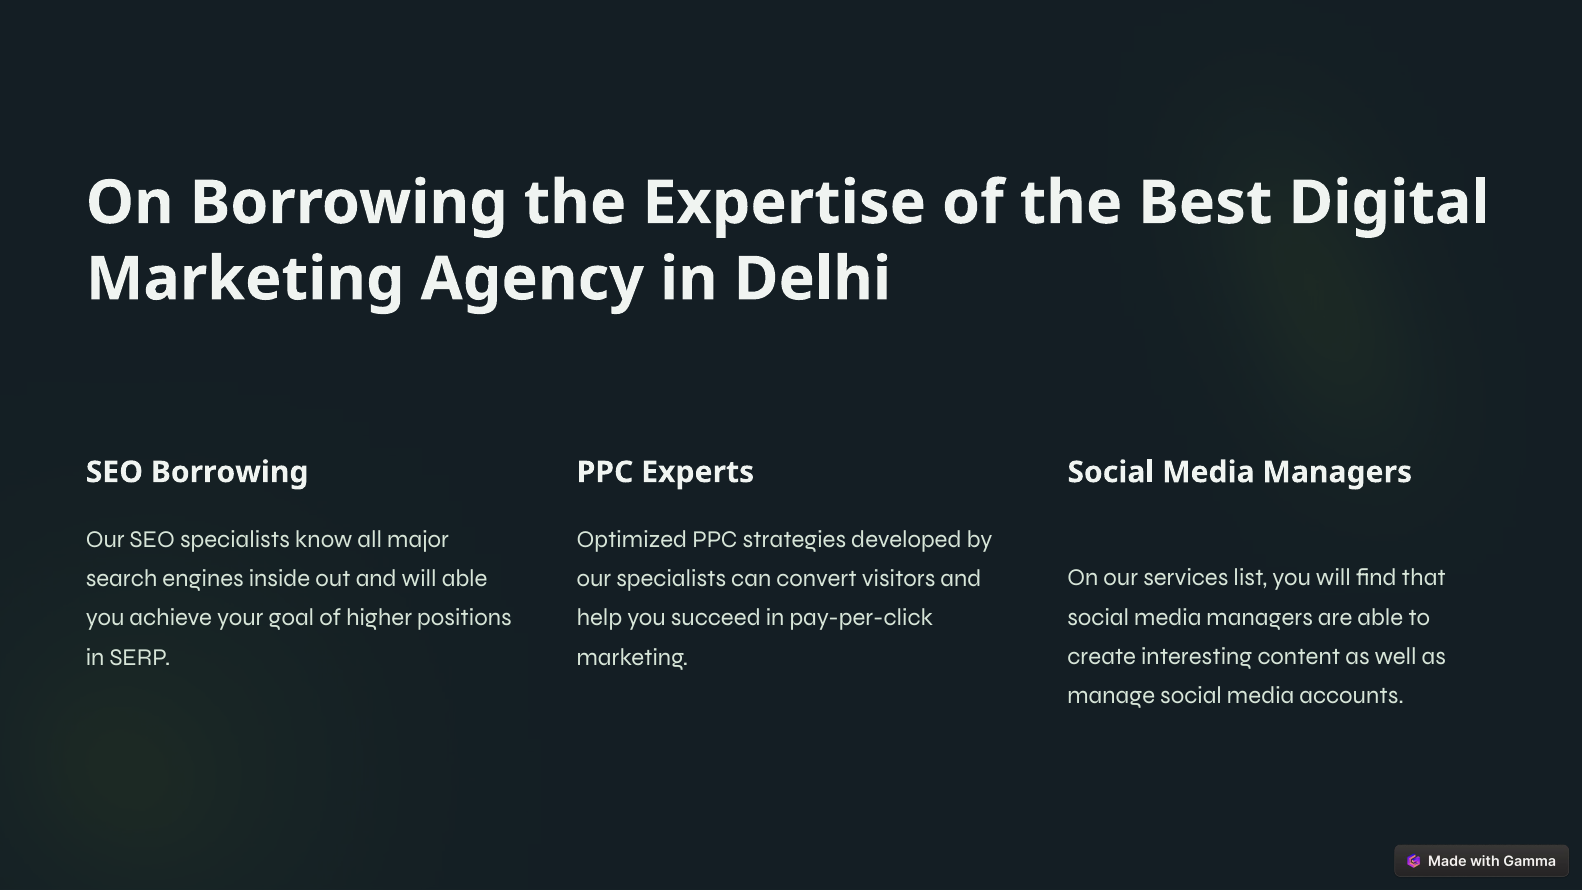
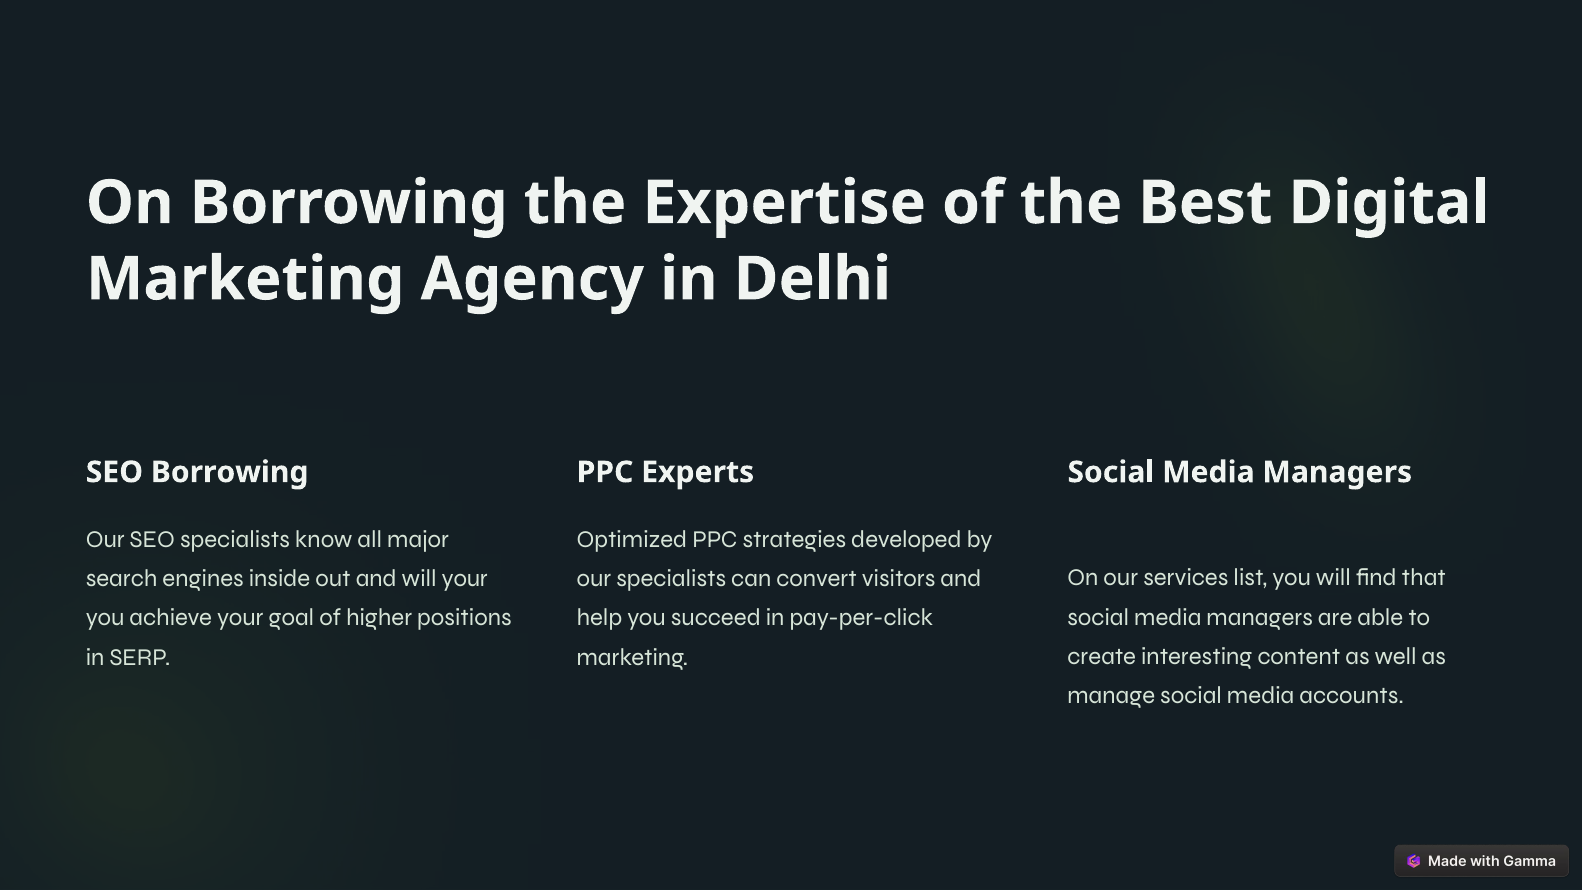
will able: able -> your (465, 579)
